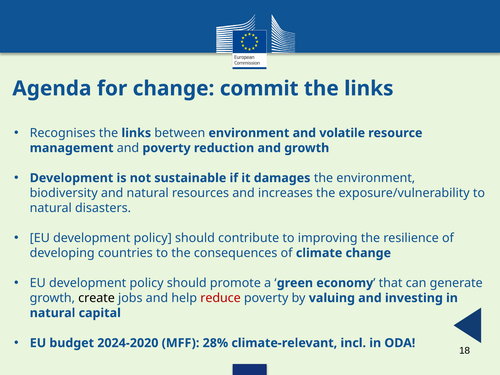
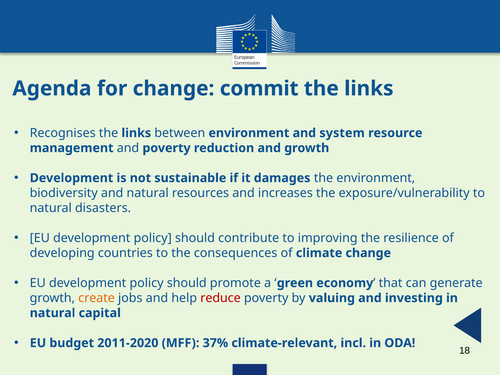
volatile: volatile -> system (342, 133)
create colour: black -> orange (97, 298)
2024-2020: 2024-2020 -> 2011-2020 (128, 343)
28%: 28% -> 37% (215, 343)
